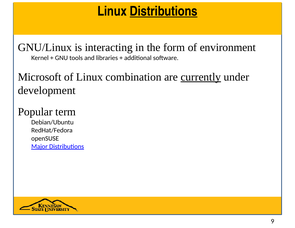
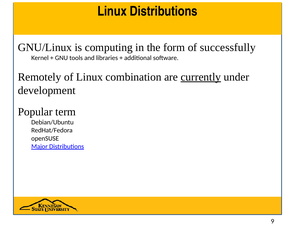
Distributions underline: present -> none (164, 11)
interacting: interacting -> computing (109, 47)
environment: environment -> successfully (228, 47)
Microsoft: Microsoft -> Remotely (40, 77)
